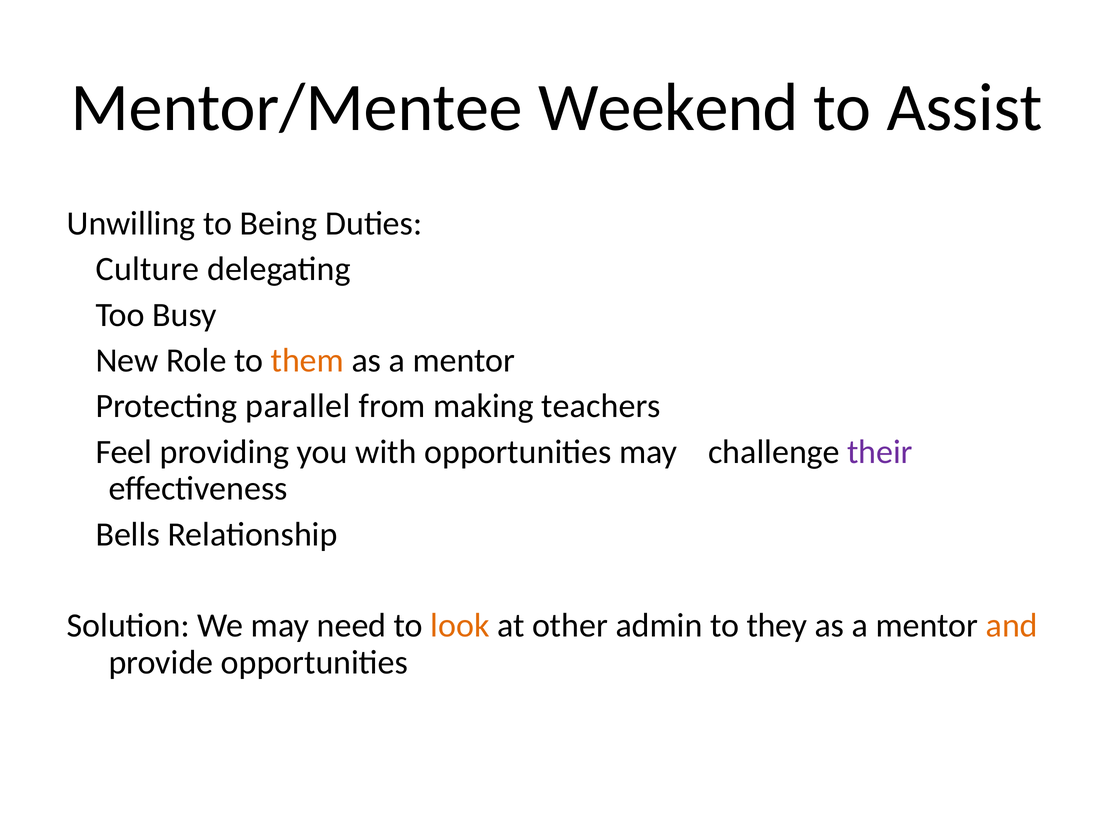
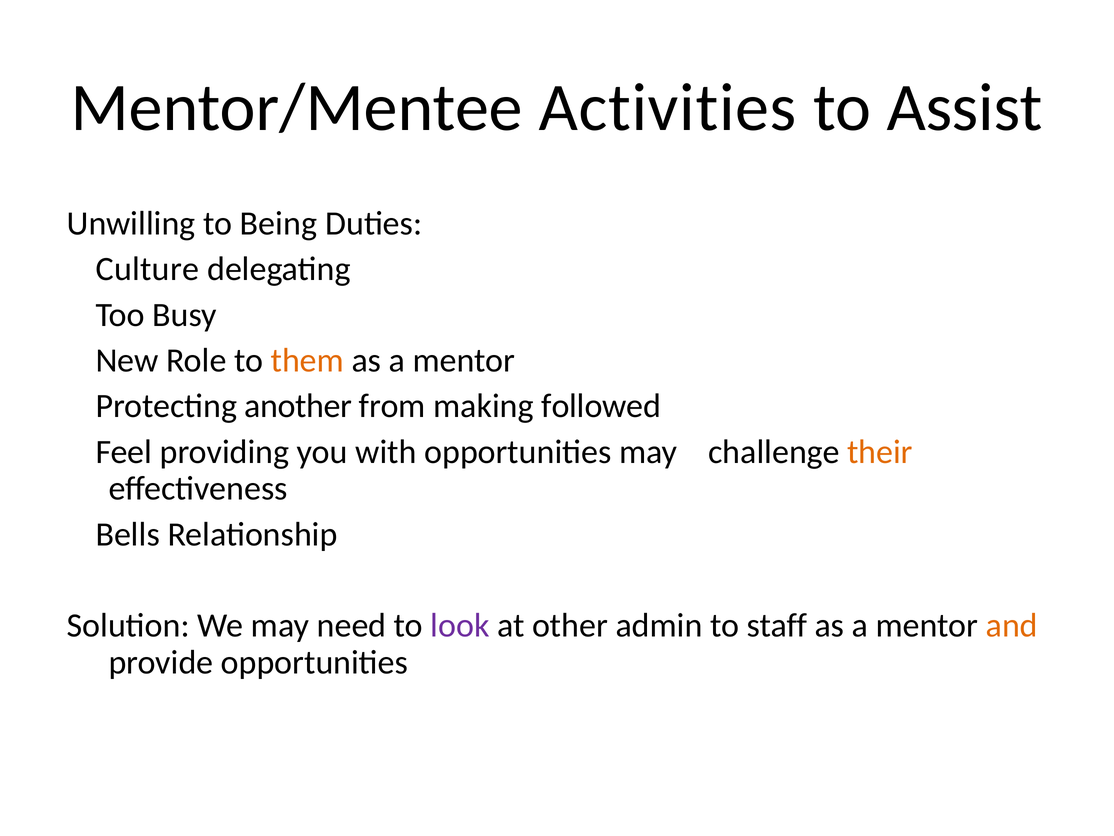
Weekend: Weekend -> Activities (668, 108)
parallel: parallel -> another (298, 406)
teachers: teachers -> followed (601, 406)
their colour: purple -> orange (880, 452)
look colour: orange -> purple (460, 625)
they: they -> staff (777, 625)
